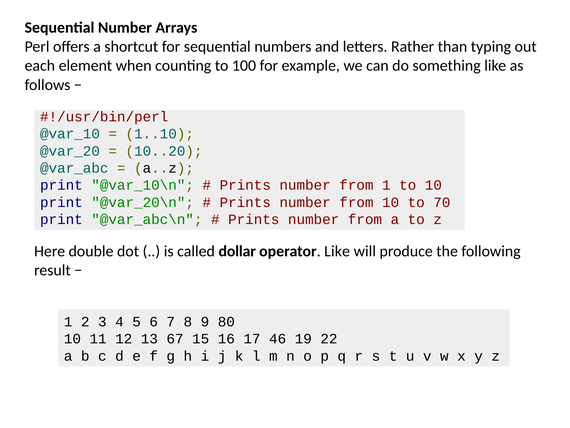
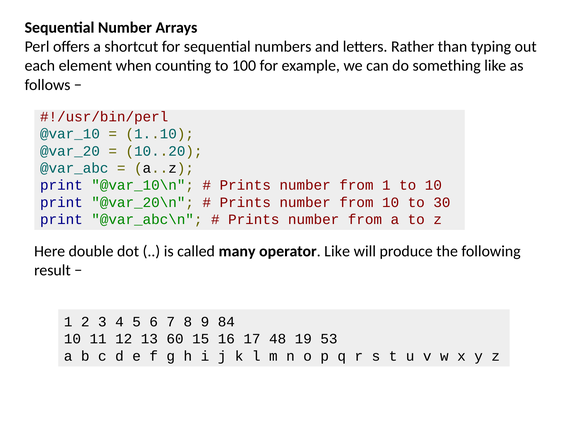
70: 70 -> 30 (442, 202)
dollar: dollar -> many (237, 251)
80: 80 -> 84 (226, 321)
67: 67 -> 60 (175, 339)
46: 46 -> 48 (278, 339)
22: 22 -> 53 (329, 339)
